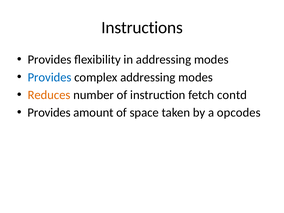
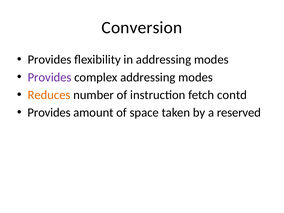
Instructions: Instructions -> Conversion (142, 27)
Provides colour: blue -> purple (50, 77)
opcodes: opcodes -> reserved (239, 113)
